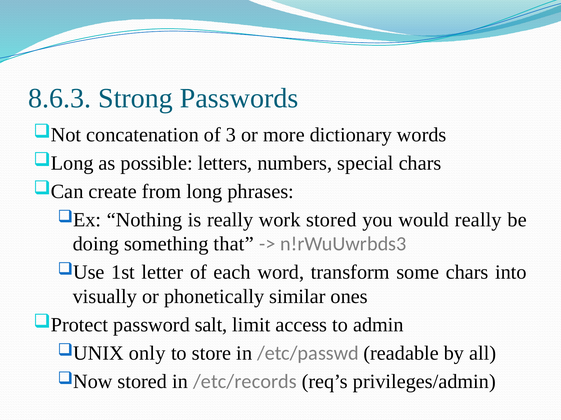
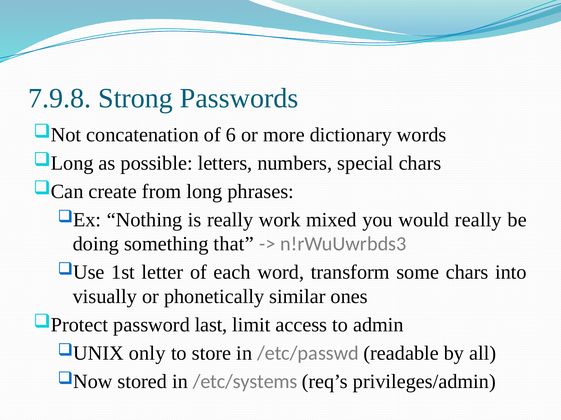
8.6.3: 8.6.3 -> 7.9.8 (60, 98)
3: 3 -> 6 (231, 135)
work stored: stored -> mixed (331, 220)
salt: salt -> last (211, 325)
/etc/records: /etc/records -> /etc/systems (245, 382)
